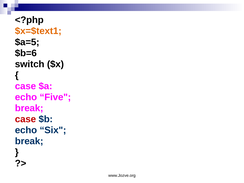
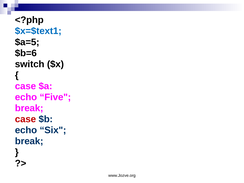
$x=$text1 colour: orange -> blue (38, 31)
